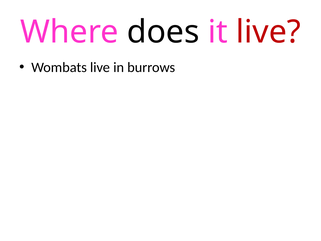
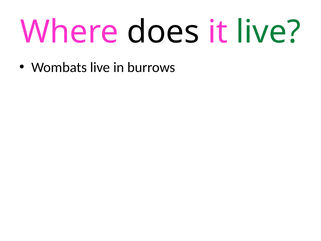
live colour: red -> green (268, 32)
